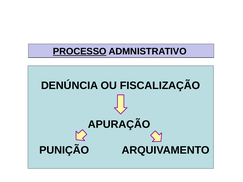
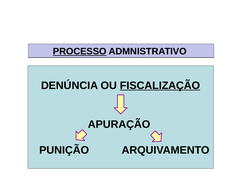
FISCALIZAÇÃO underline: none -> present (160, 86)
